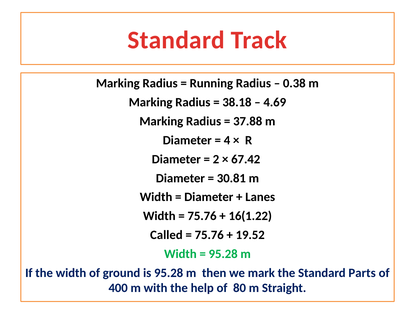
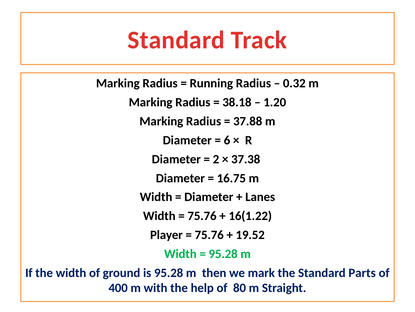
0.38: 0.38 -> 0.32 (294, 83)
4.69: 4.69 -> 1.20 (275, 102)
4: 4 -> 6 (227, 140)
67.42: 67.42 -> 37.38 (246, 159)
30.81: 30.81 -> 16.75 (231, 178)
Called: Called -> Player (166, 234)
